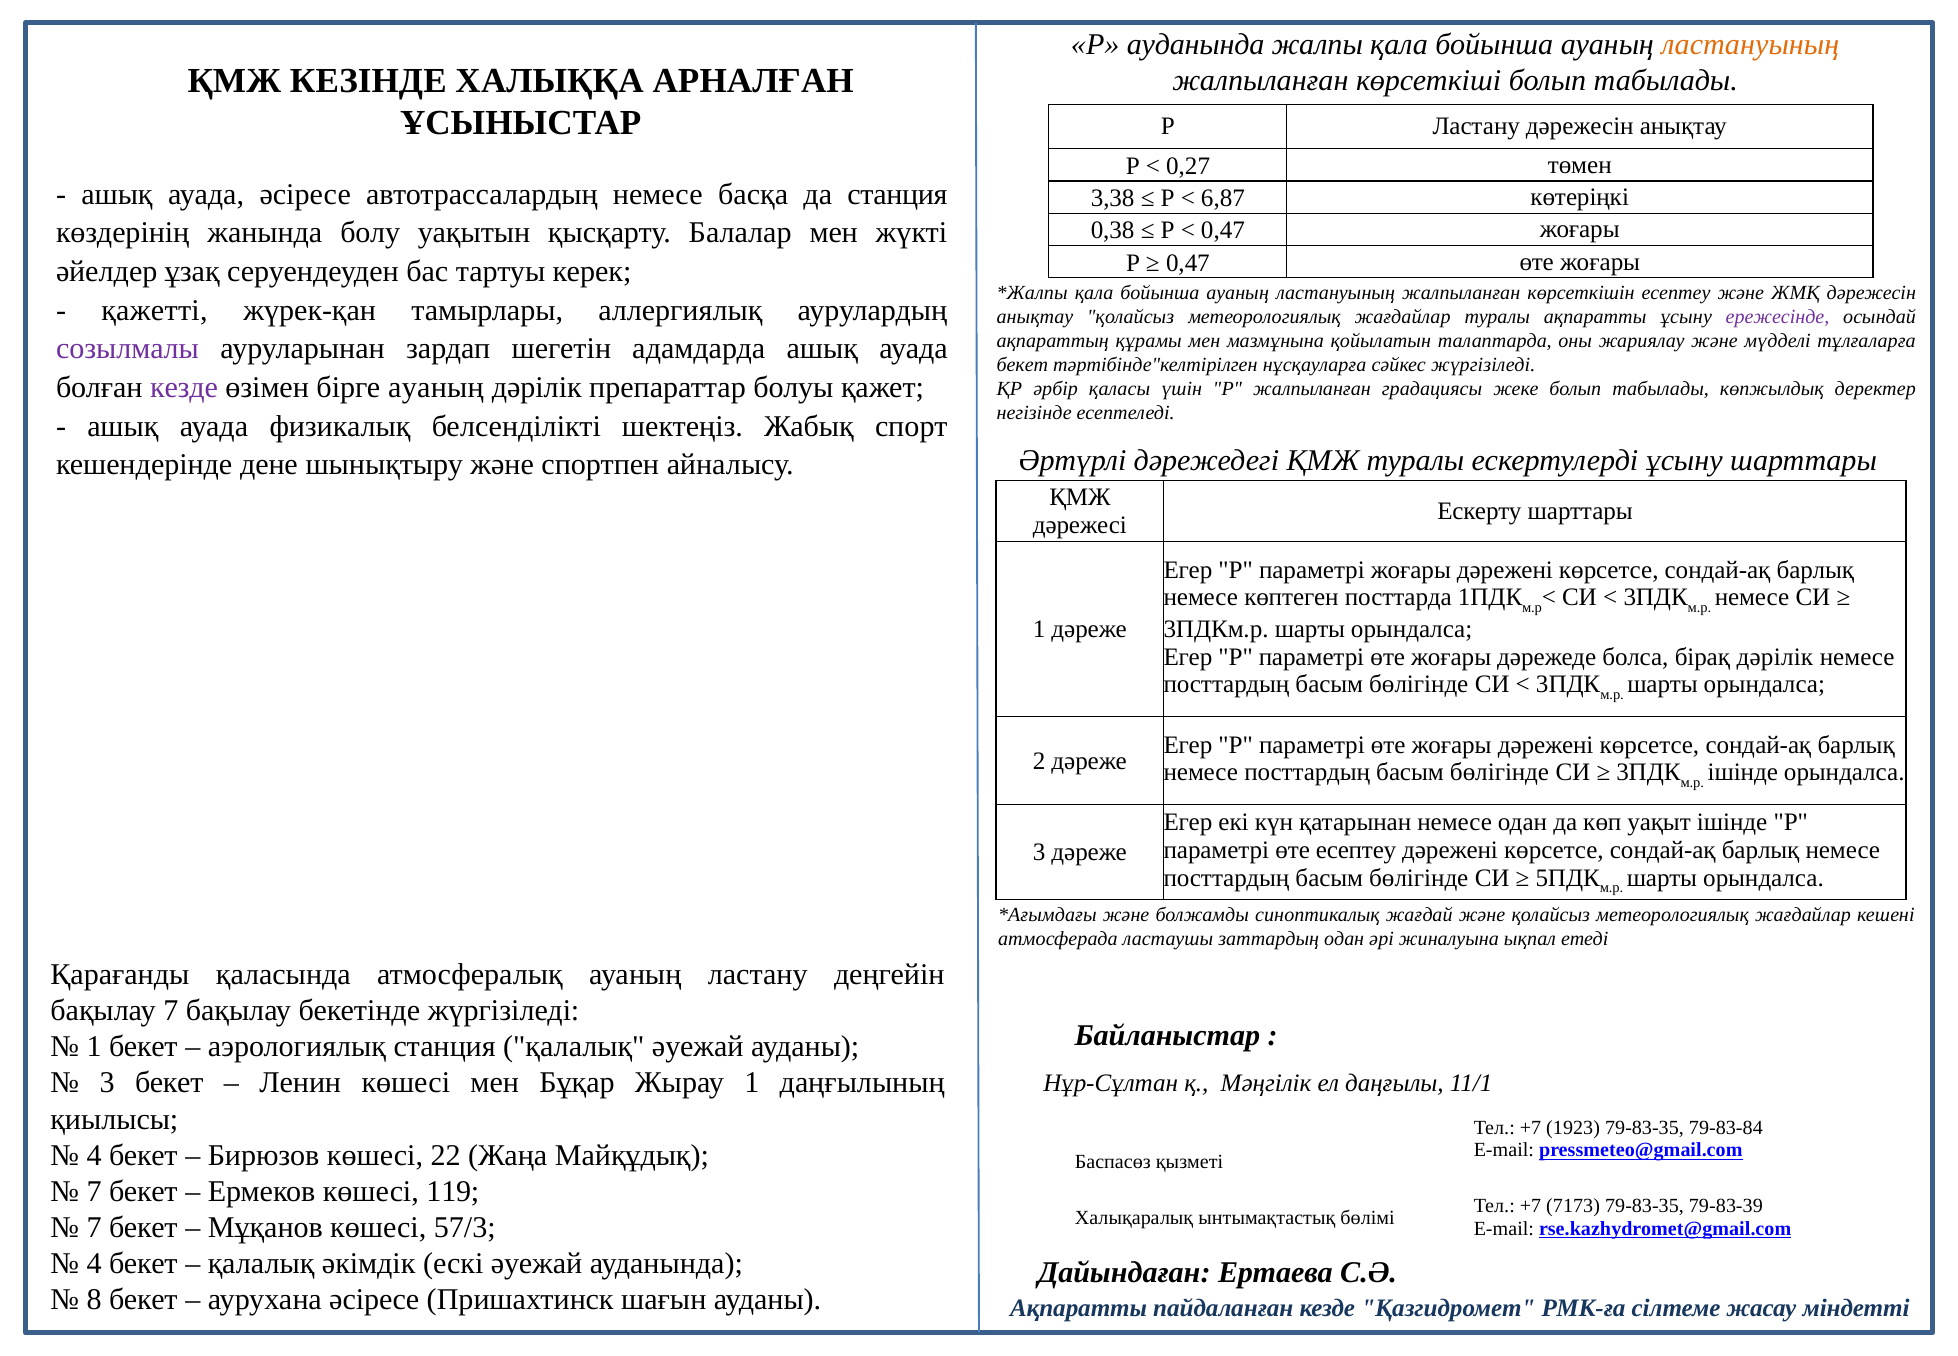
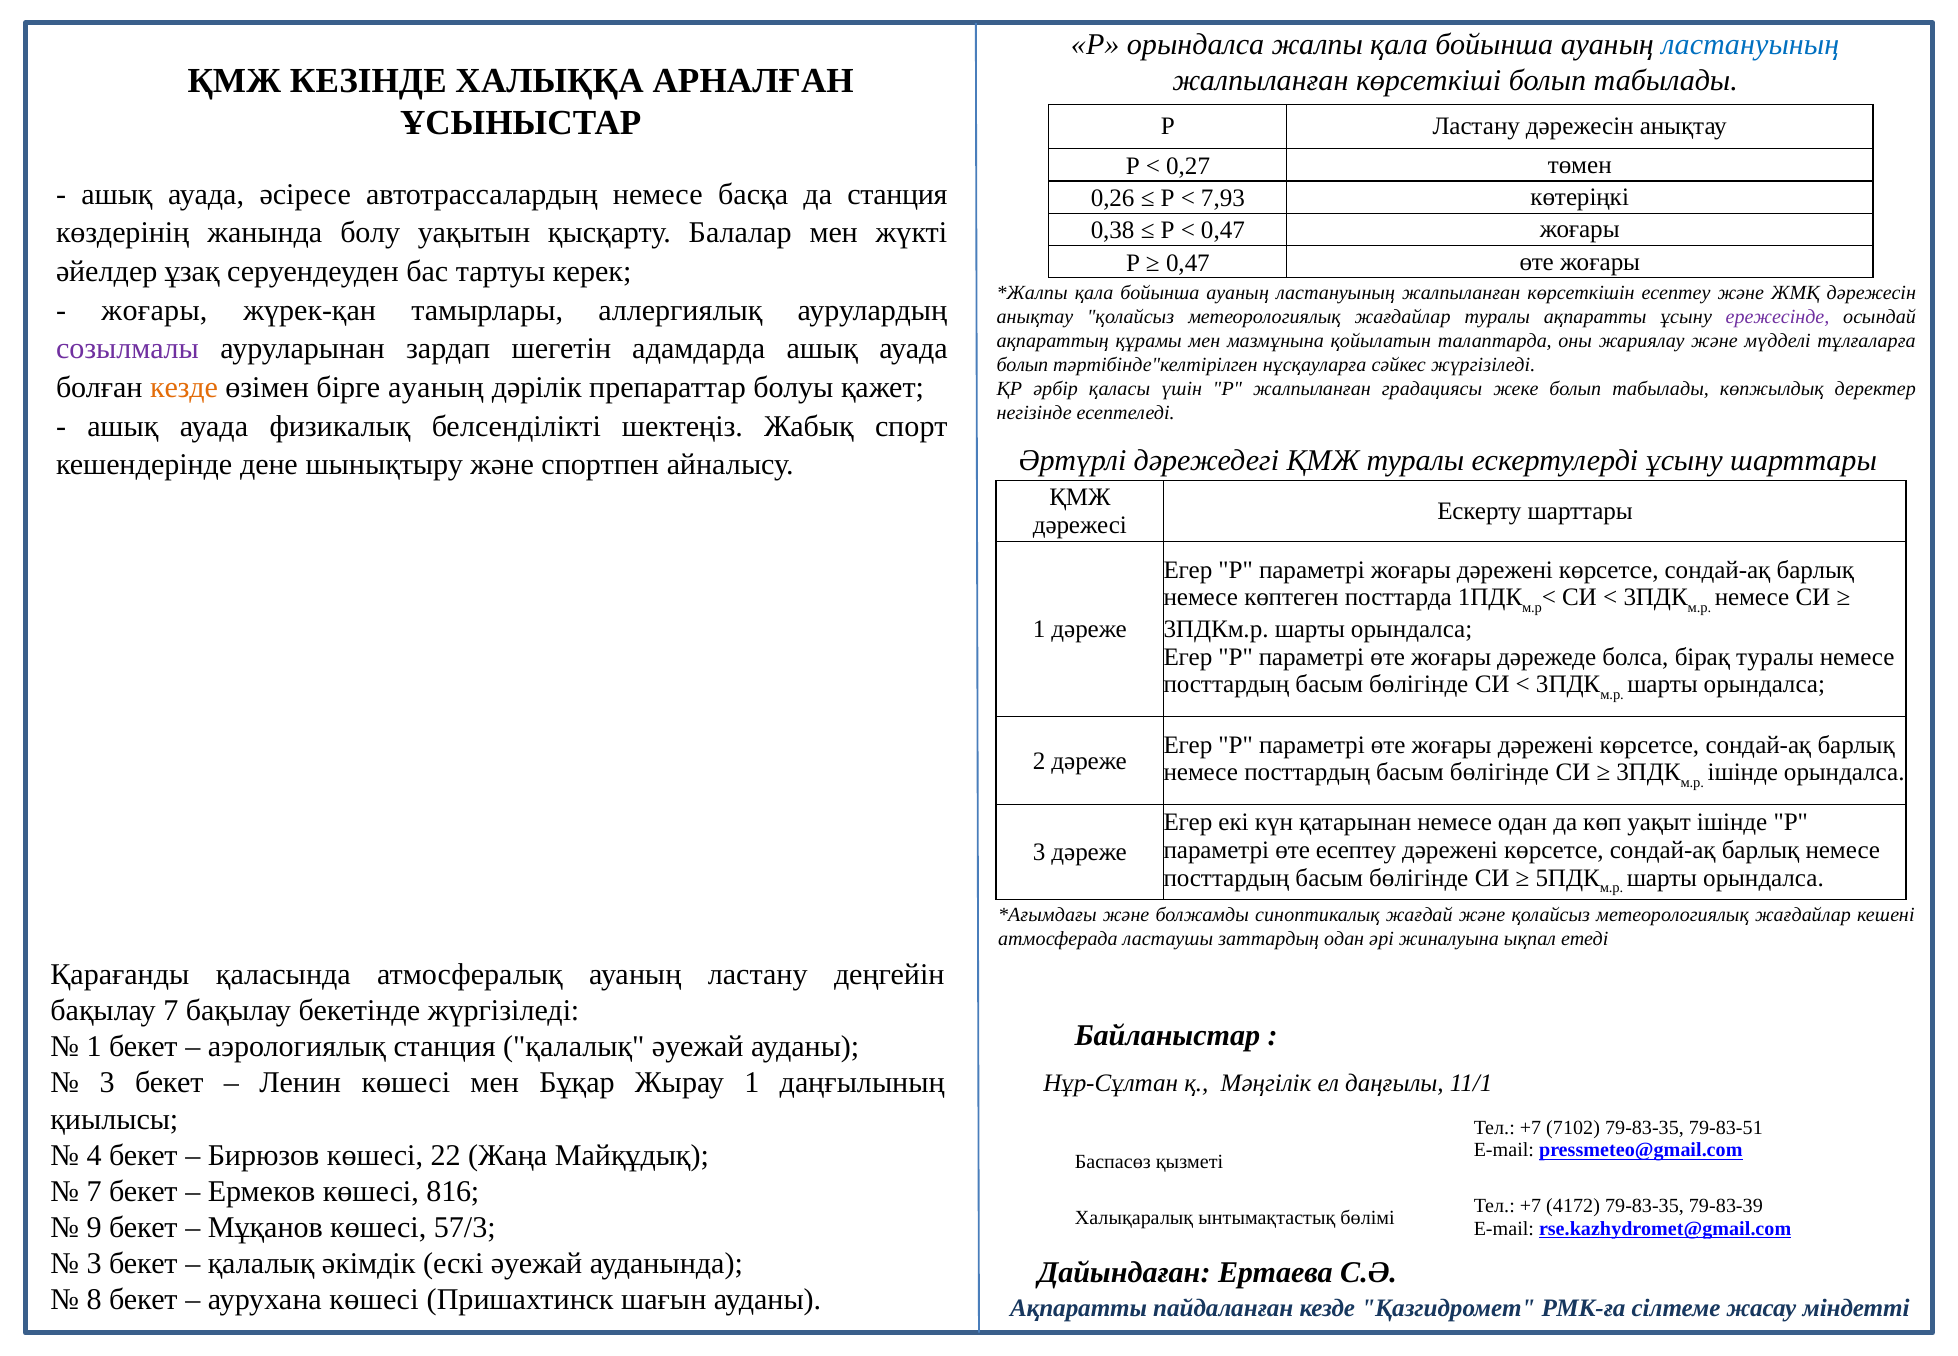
Р ауданында: ауданында -> орындалса (1196, 44)
ластануының colour: orange -> blue (1750, 44)
3,38: 3,38 -> 0,26 (1113, 198)
6,87: 6,87 -> 7,93 (1223, 198)
қажетті: қажетті -> жоғары (154, 310)
бекет: бекет -> болып (1022, 365)
кезде colour: purple -> orange (184, 387)
бірақ дәрілік: дәрілік -> туралы (1775, 657)
1923: 1923 -> 7102 (1573, 1128)
79-83-84: 79-83-84 -> 79-83-51 (1726, 1128)
119: 119 -> 816 (453, 1191)
7173: 7173 -> 4172 (1573, 1206)
7: 7 -> 9 (94, 1227)
4: 4 -> 3 (94, 1263)
аурухана әсіресе: әсіресе -> көшесі (374, 1299)
